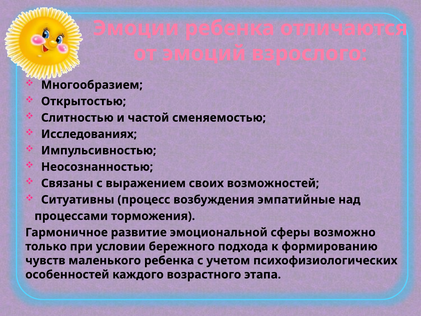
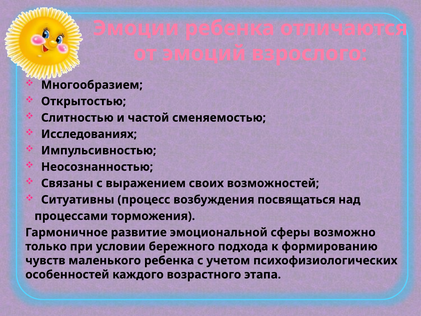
эмпатийные: эмпатийные -> посвящаться (296, 200)
